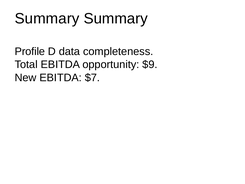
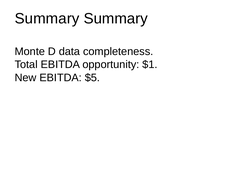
Profile: Profile -> Monte (30, 51)
$9: $9 -> $1 (150, 64)
$7: $7 -> $5 (92, 78)
